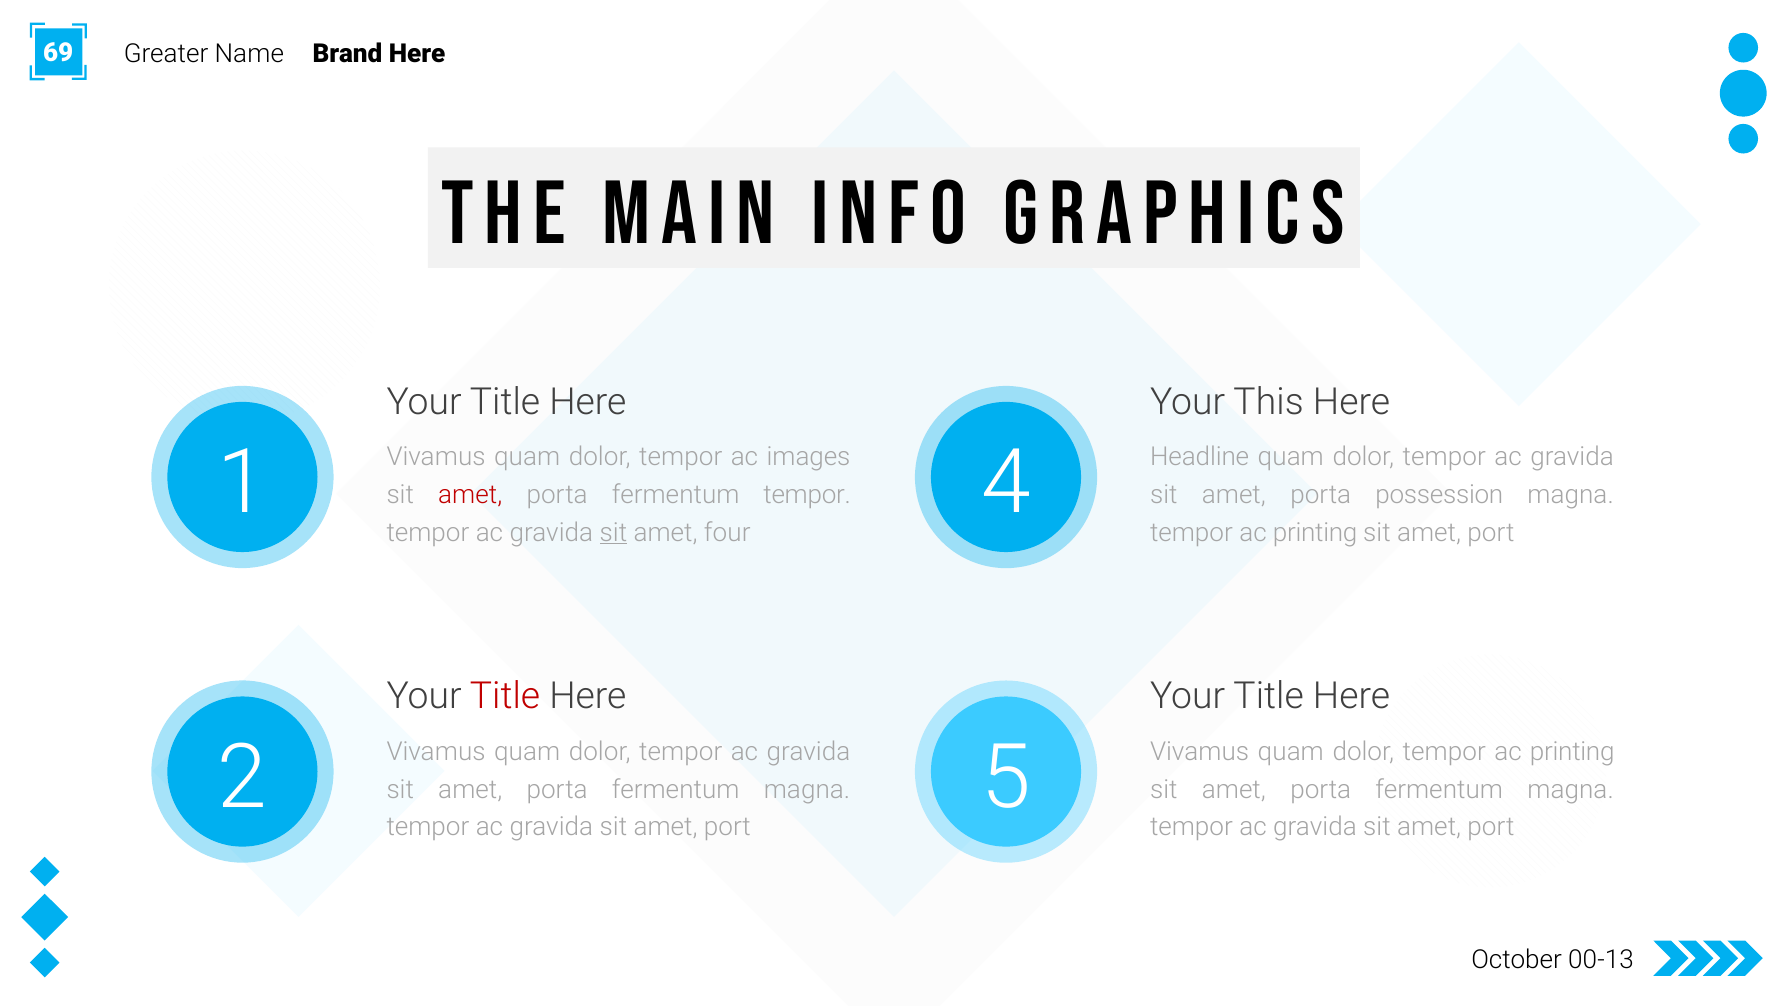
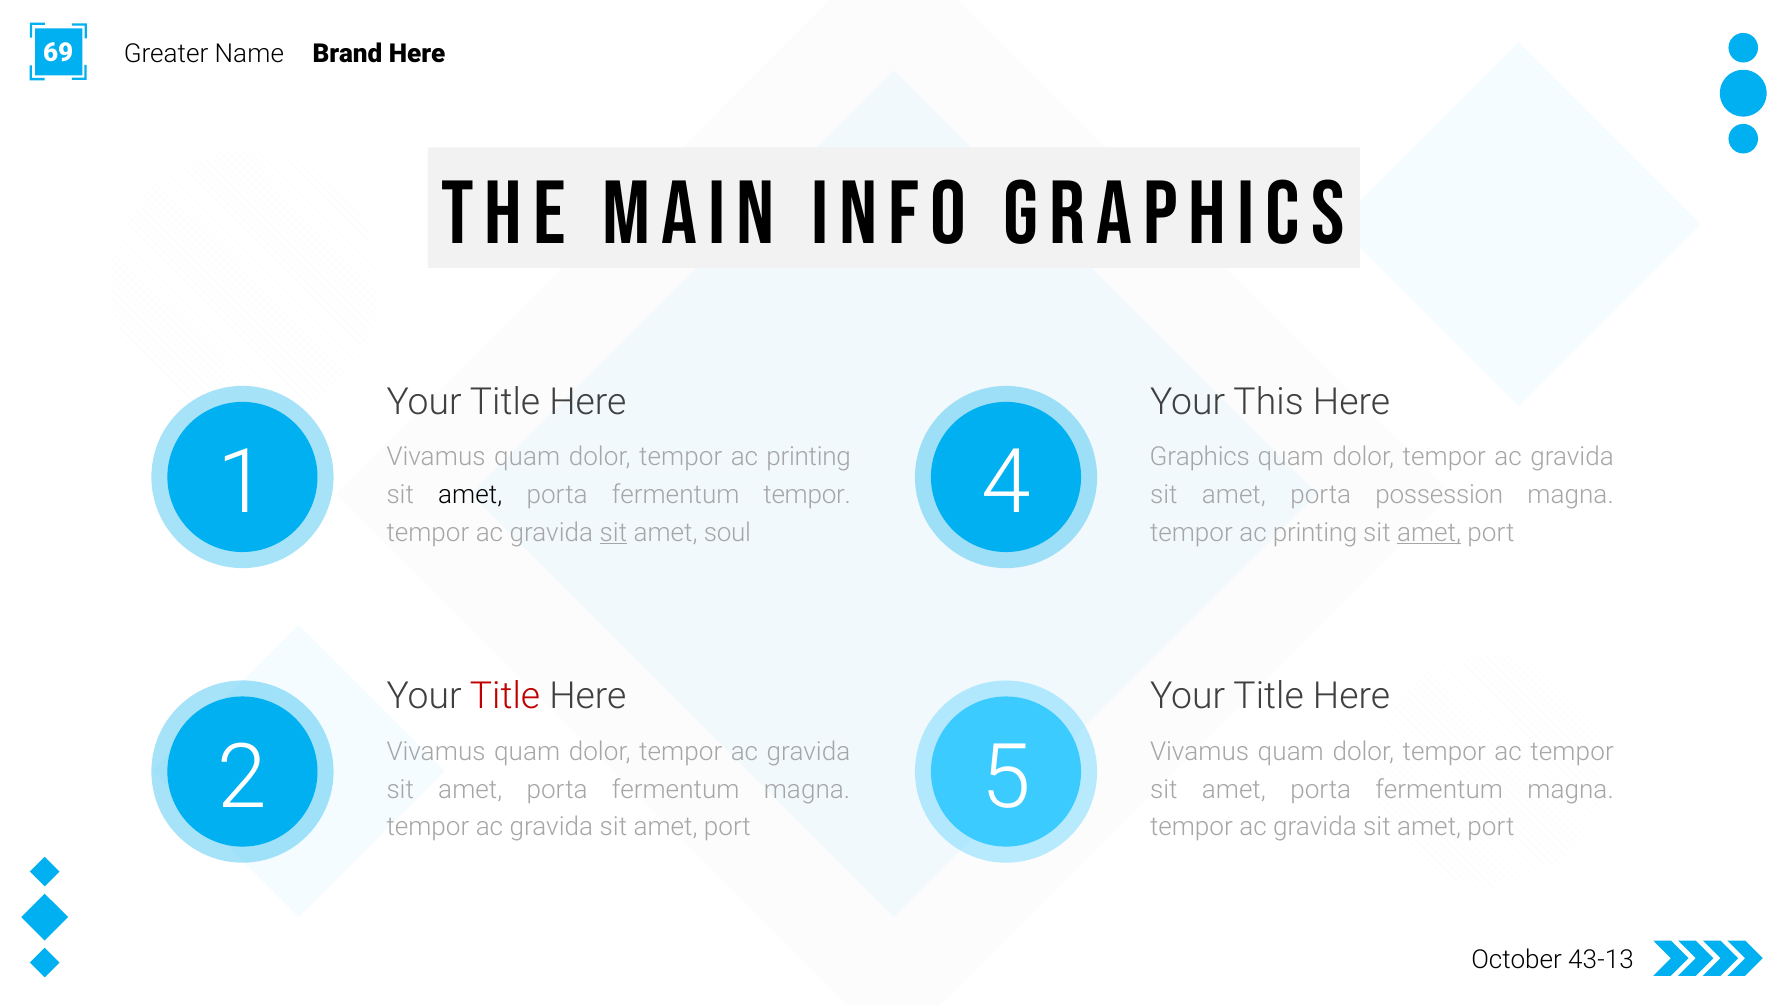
dolor tempor ac images: images -> printing (809, 457)
Headline: Headline -> Graphics (1200, 457)
amet colour: red -> black (470, 495)
four: four -> soul (727, 532)
amet underline: none -> present (1429, 532)
dolor tempor ac printing: printing -> tempor (1572, 752)
00-13: 00-13 -> 43-13 (1601, 960)
